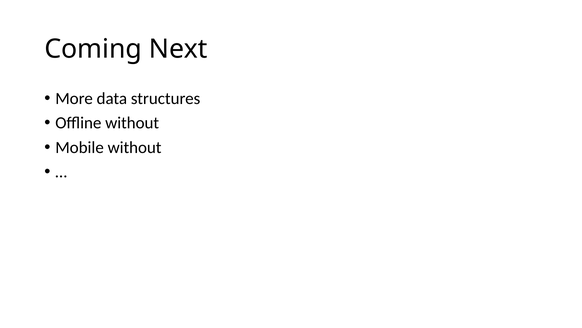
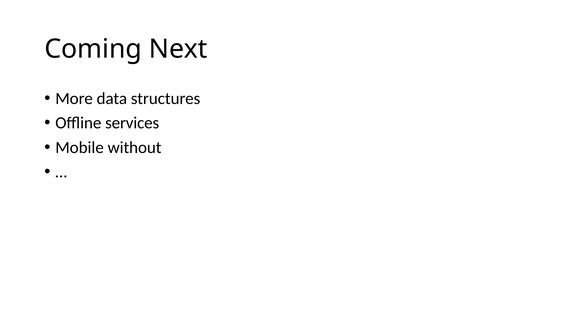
Offline without: without -> services (132, 123)
